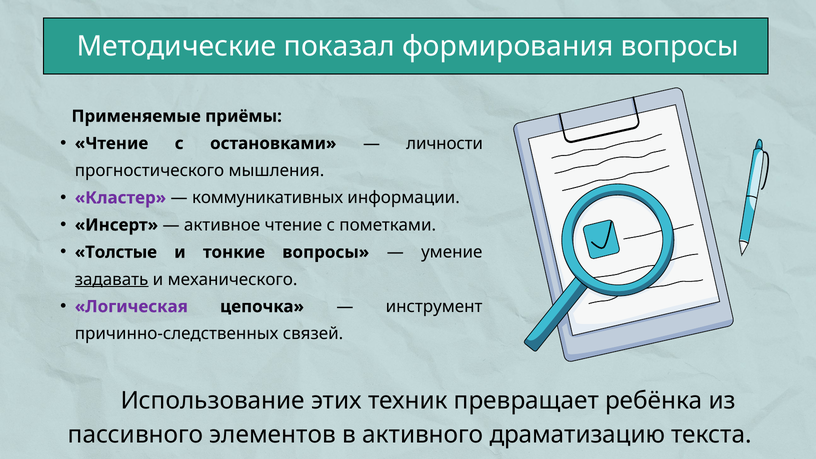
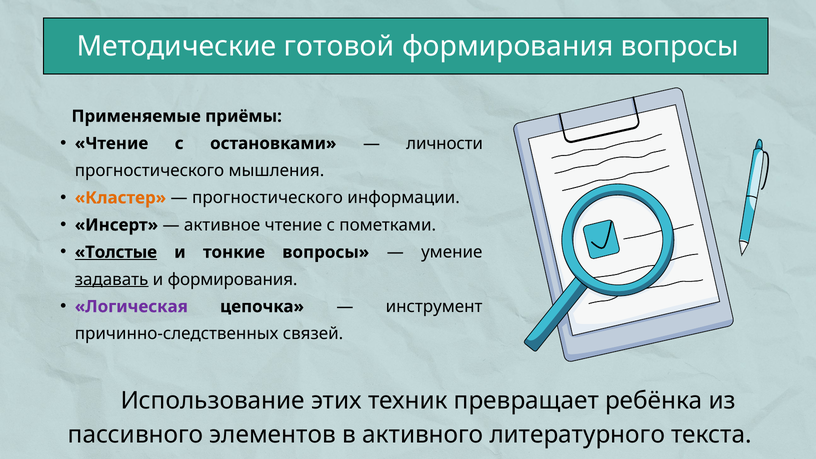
показал: показал -> готовой (339, 46)
Кластер colour: purple -> orange (120, 198)
коммуникативных: коммуникативных -> прогностического (267, 198)
Толстые underline: none -> present (116, 252)
и механического: механического -> формирования (233, 279)
драматизацию: драматизацию -> литературного (577, 435)
